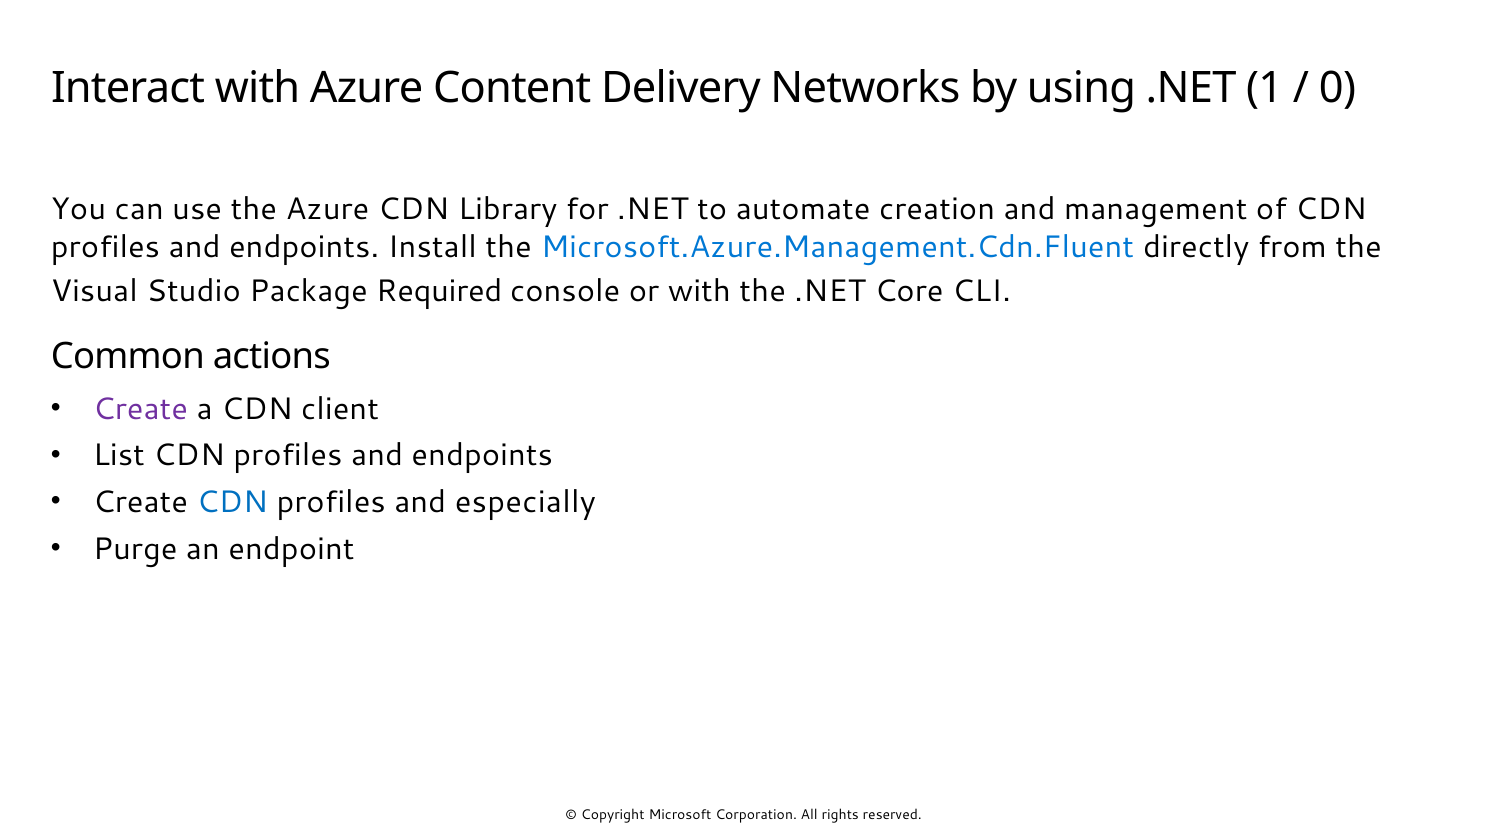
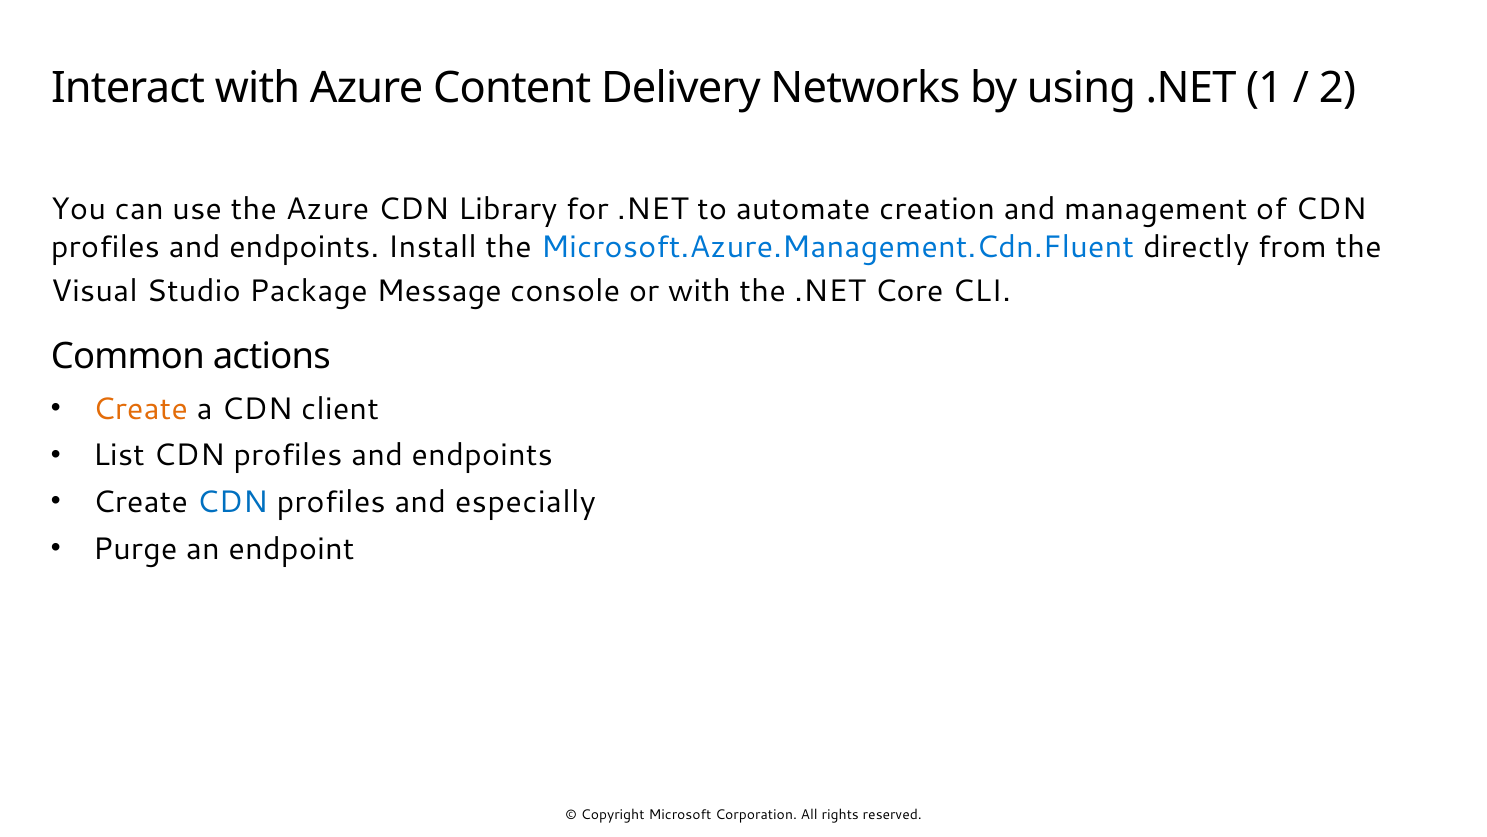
0: 0 -> 2 (1337, 88)
Required: Required -> Message (439, 291)
Create colour: purple -> orange (140, 409)
